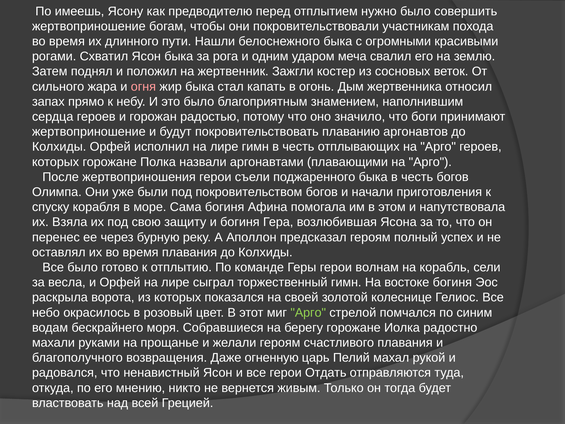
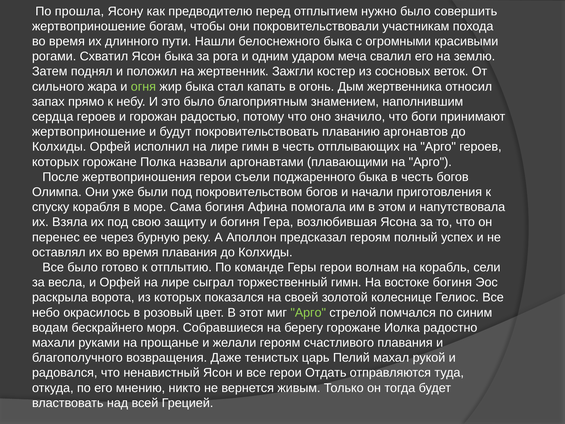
имеешь: имеешь -> прошла (79, 11)
огня colour: pink -> light green (143, 86)
огненную: огненную -> тенистых (272, 358)
